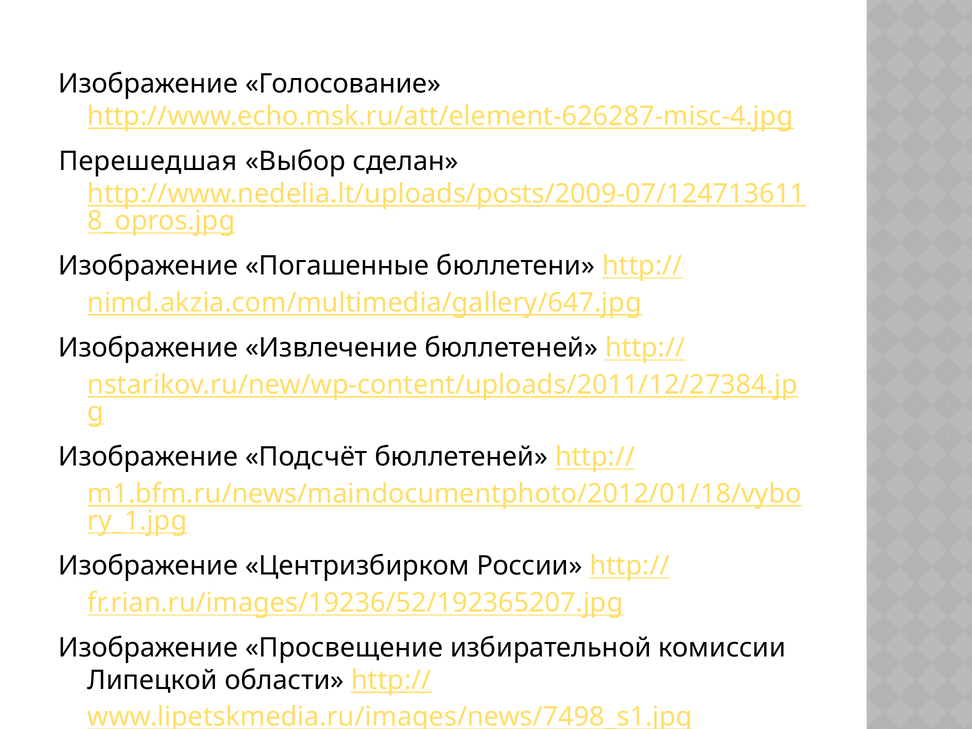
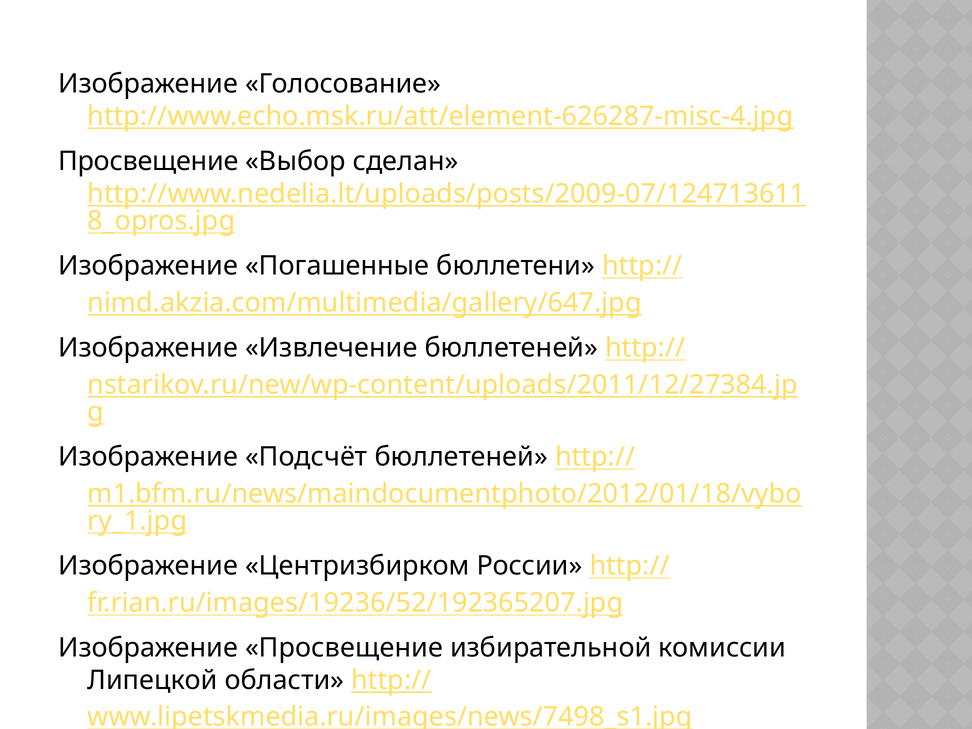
Перешедшая: Перешедшая -> Просвещение (148, 161)
